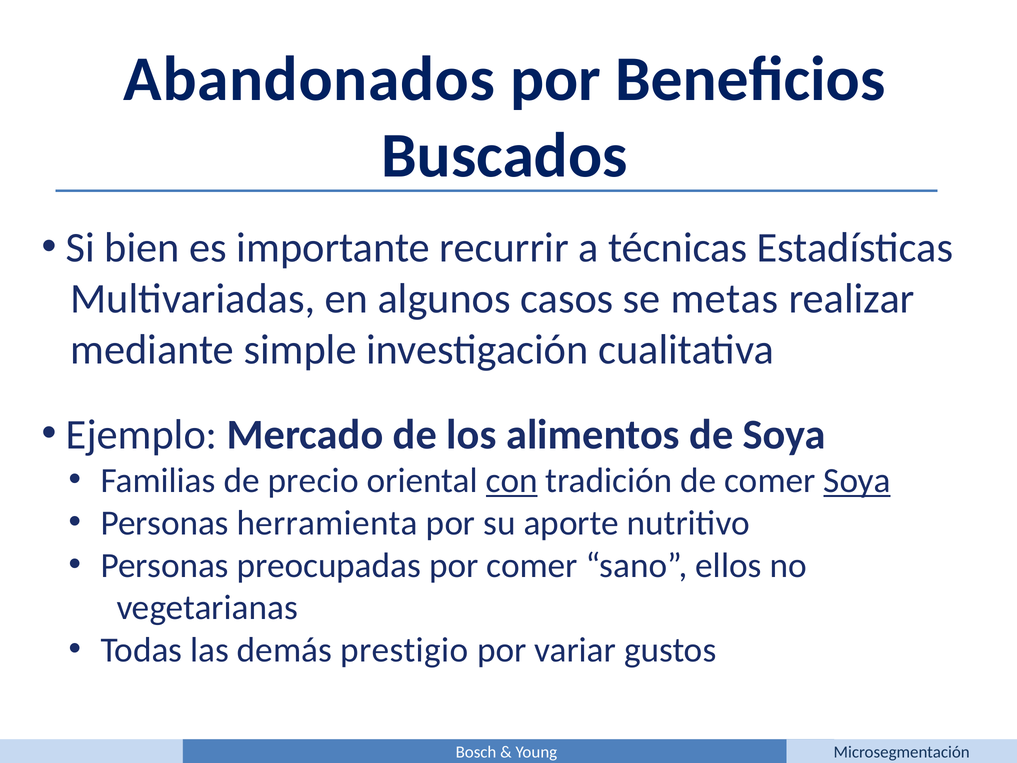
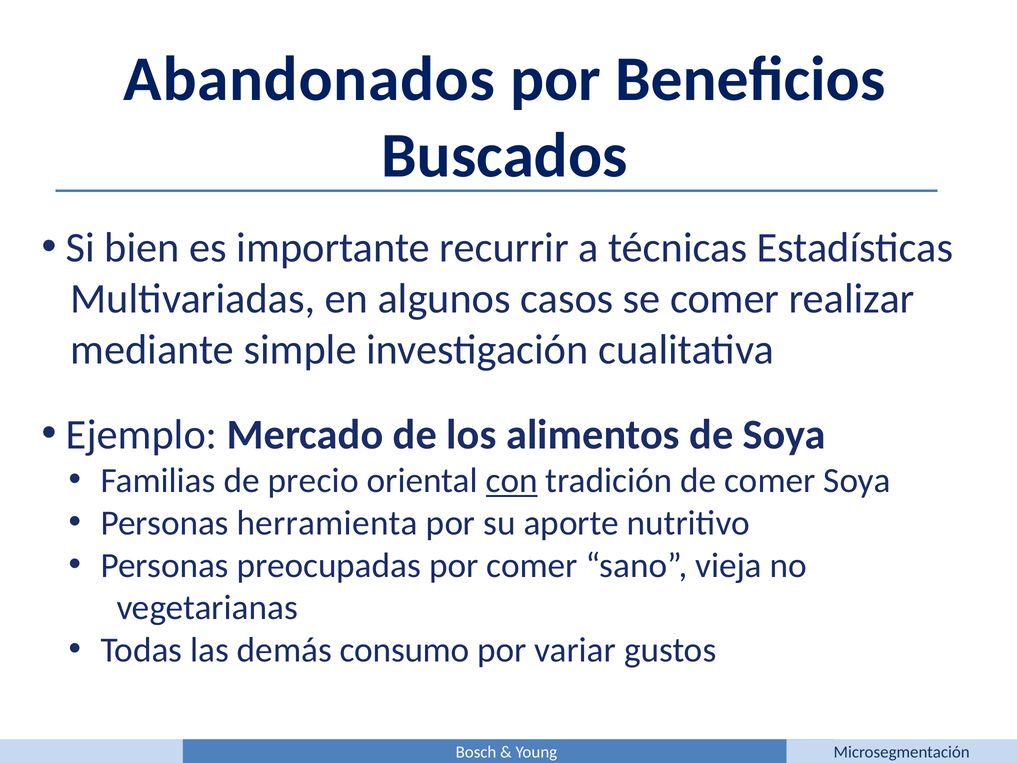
se metas: metas -> comer (725, 299)
Soya underline: present -> none (857, 481)
ellos: ellos -> vieja (729, 565)
prestigio: prestigio -> consumo (405, 650)
